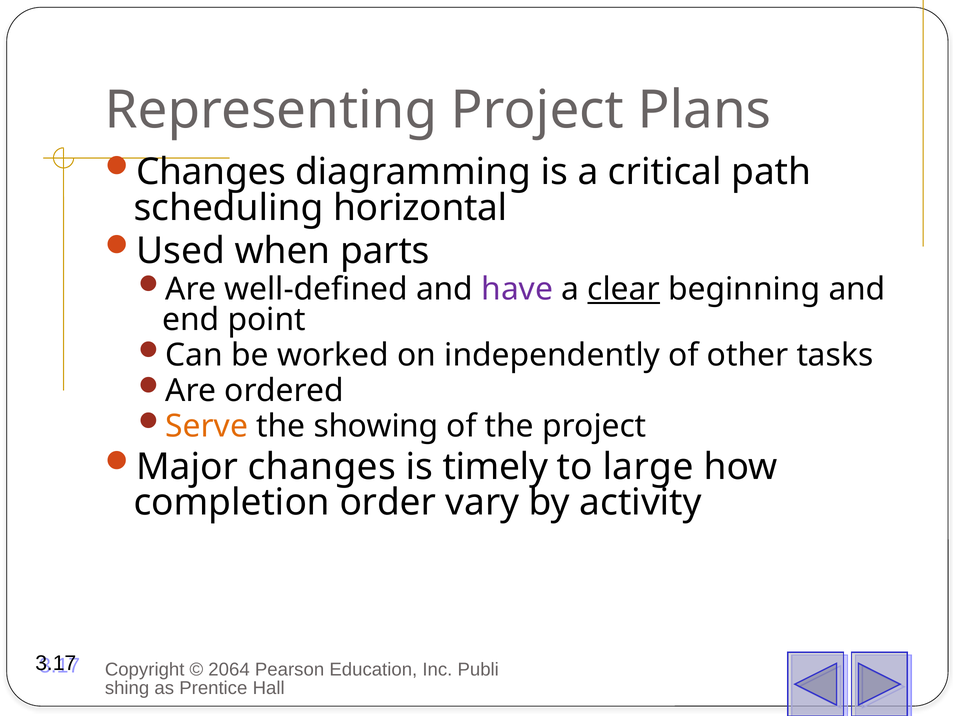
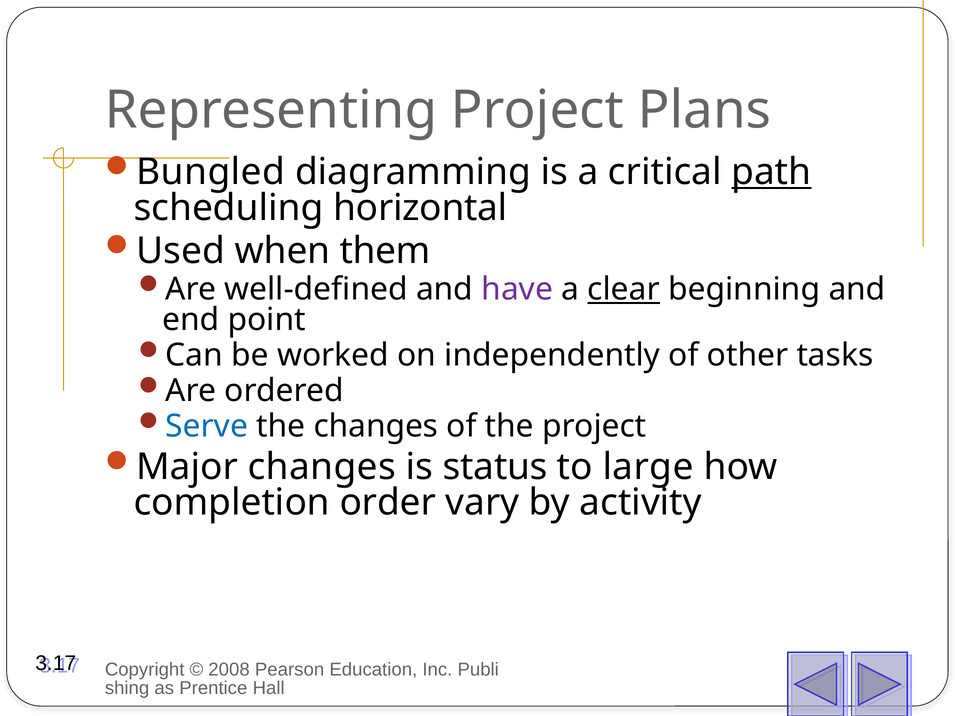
Changes: Changes -> Bungled (211, 172)
path underline: none -> present (771, 172)
parts: parts -> them (385, 251)
Serve colour: orange -> blue (207, 427)
the showing: showing -> changes (376, 427)
timely: timely -> status (495, 467)
2064: 2064 -> 2008 (229, 670)
